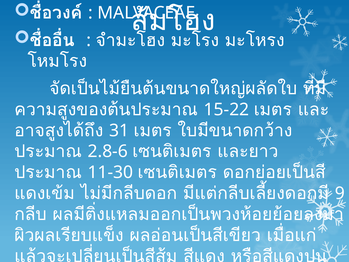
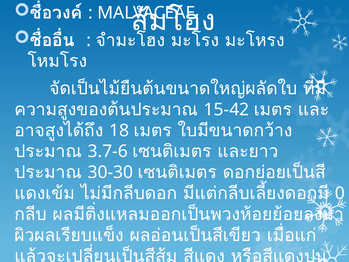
15-22: 15-22 -> 15-42 (226, 109)
31: 31 -> 18 (119, 130)
2.8-6: 2.8-6 -> 3.7-6 (108, 151)
11-30: 11-30 -> 30-30 (110, 172)
9: 9 -> 0 (340, 193)
